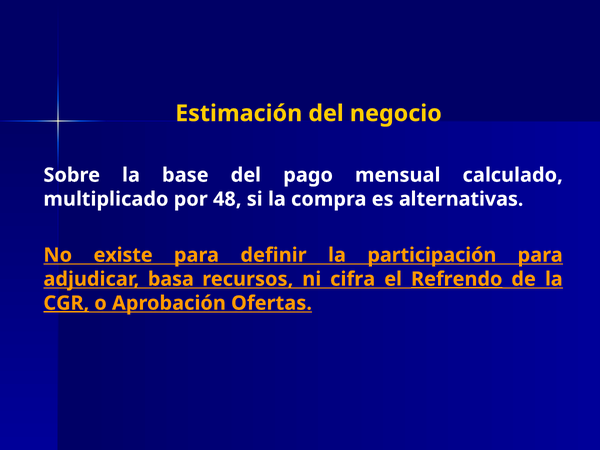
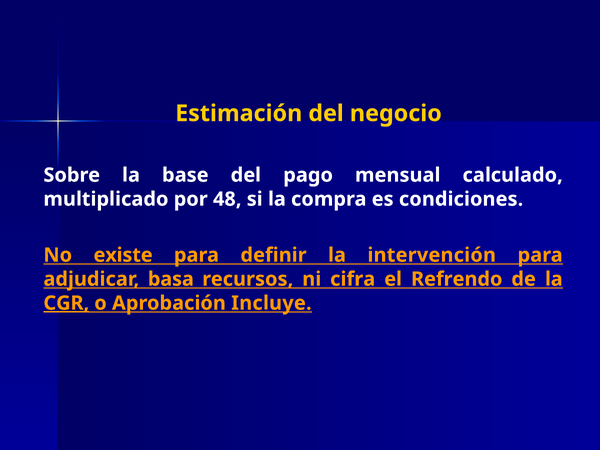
alternativas: alternativas -> condiciones (461, 199)
participación: participación -> intervención (432, 255)
Refrendo underline: present -> none (457, 279)
Ofertas: Ofertas -> Incluye (271, 303)
